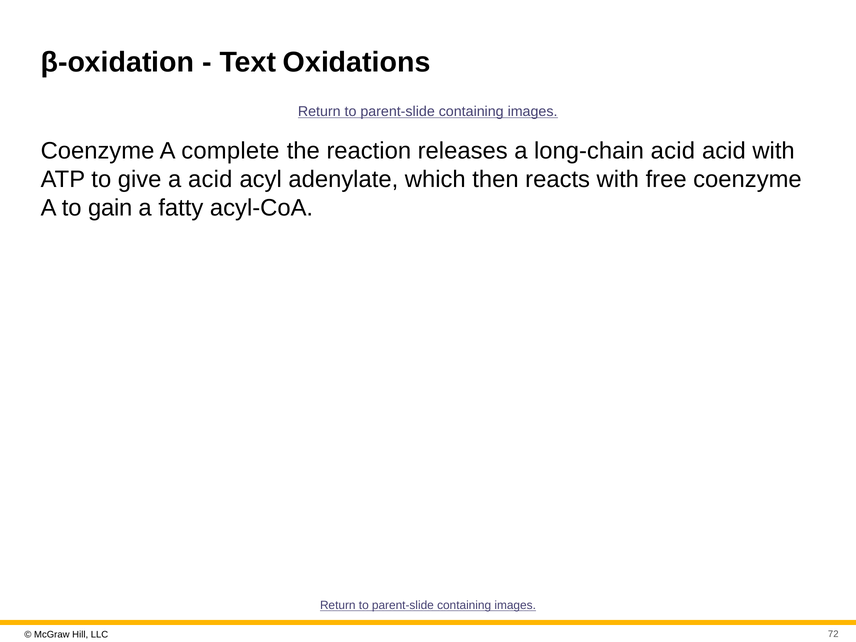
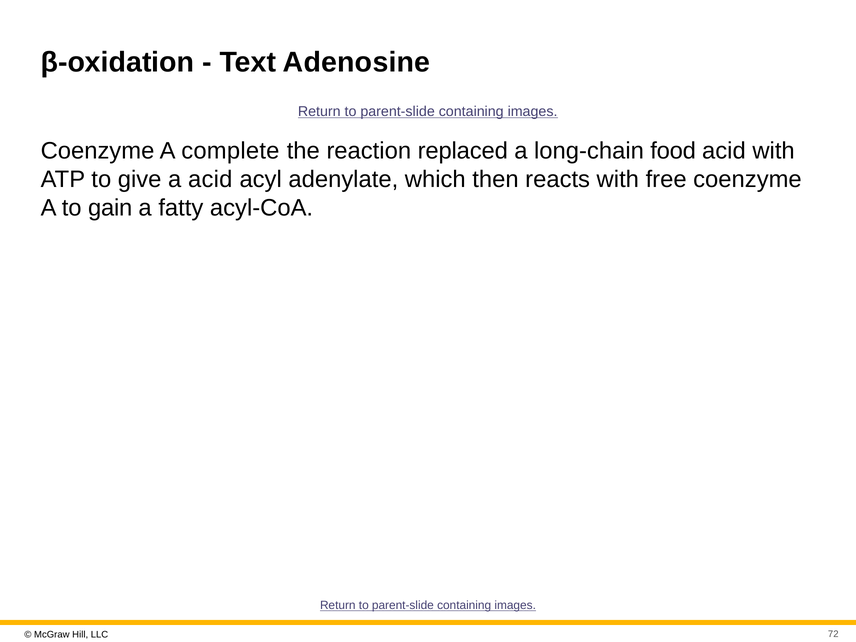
Oxidations: Oxidations -> Adenosine (357, 62)
releases: releases -> replaced (463, 151)
long-chain acid: acid -> food (673, 151)
